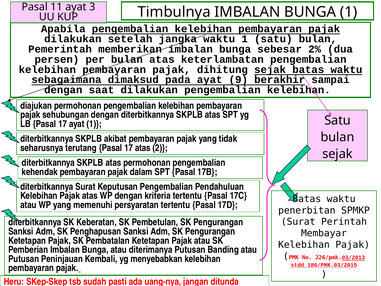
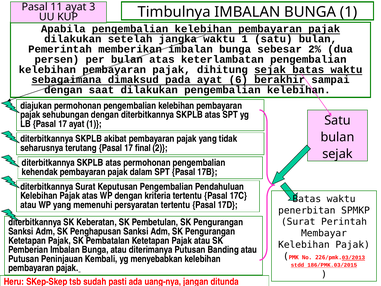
9: 9 -> 6 (238, 80)
17 atas: atas -> final (143, 148)
